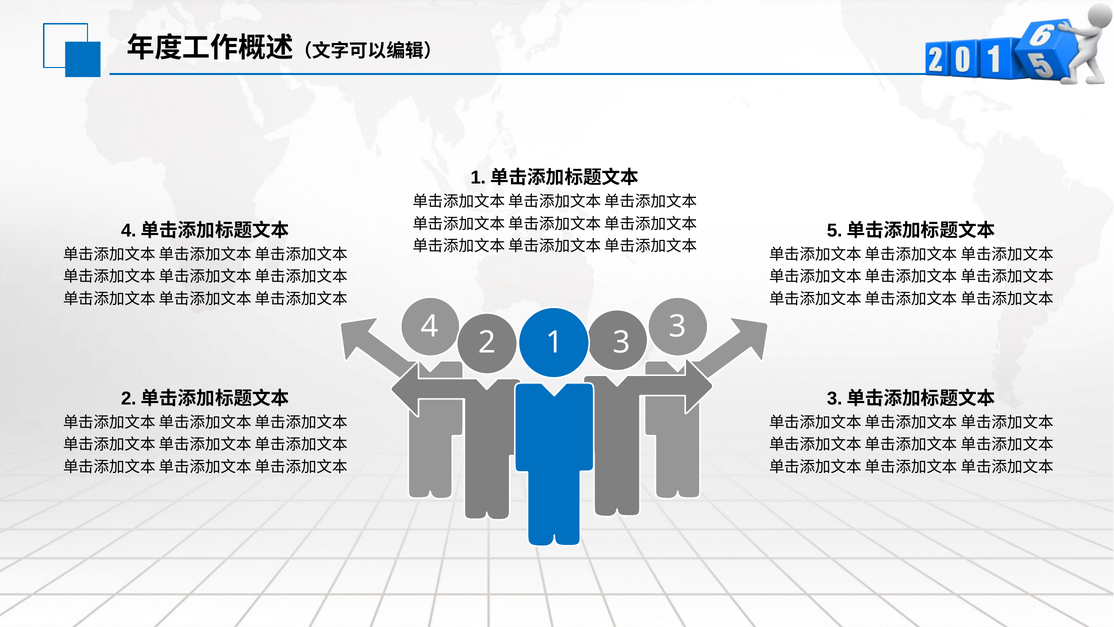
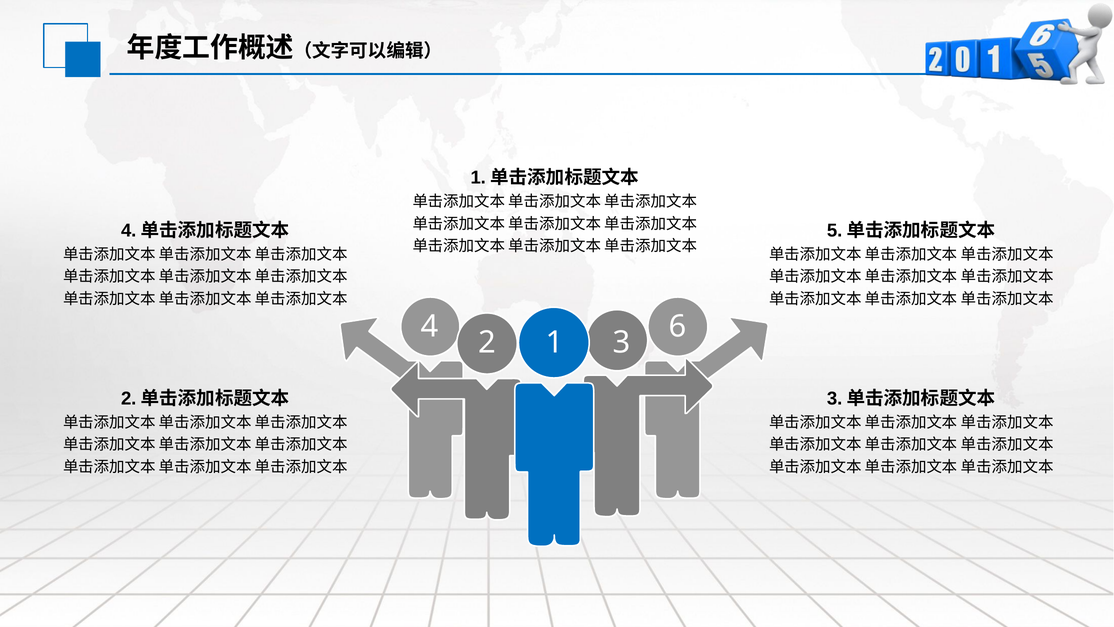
4 3: 3 -> 6 (677, 326)
